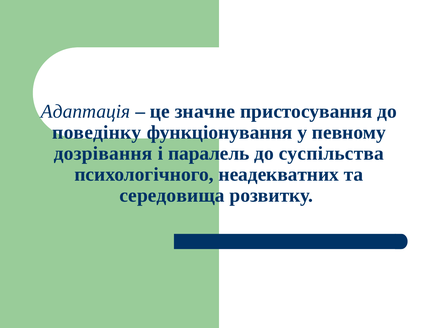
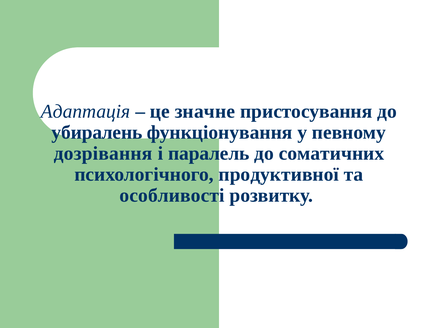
поведінку: поведінку -> убиралень (97, 133)
суспільства: суспільства -> соматичних (331, 154)
неадекватних: неадекватних -> продуктивної (279, 175)
середовища: середовища -> особливості (172, 196)
